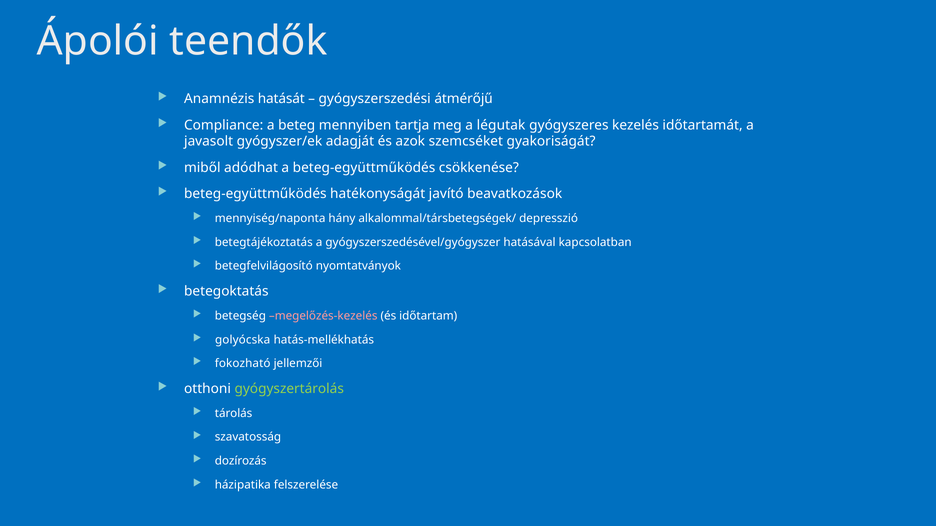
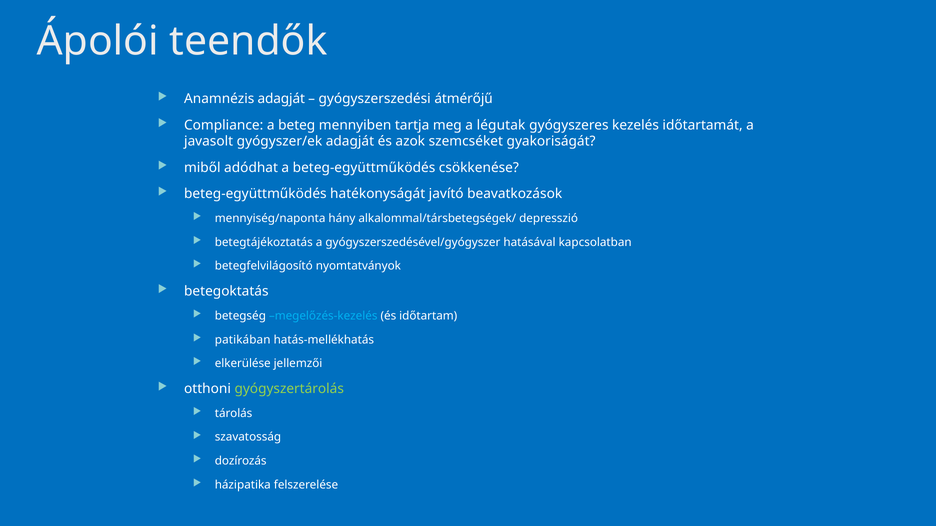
Anamnézis hatását: hatását -> adagját (281, 99)
megelőzés-kezelés colour: pink -> light blue (323, 316)
golyócska: golyócska -> patikában (243, 340)
fokozható: fokozható -> elkerülése (243, 364)
